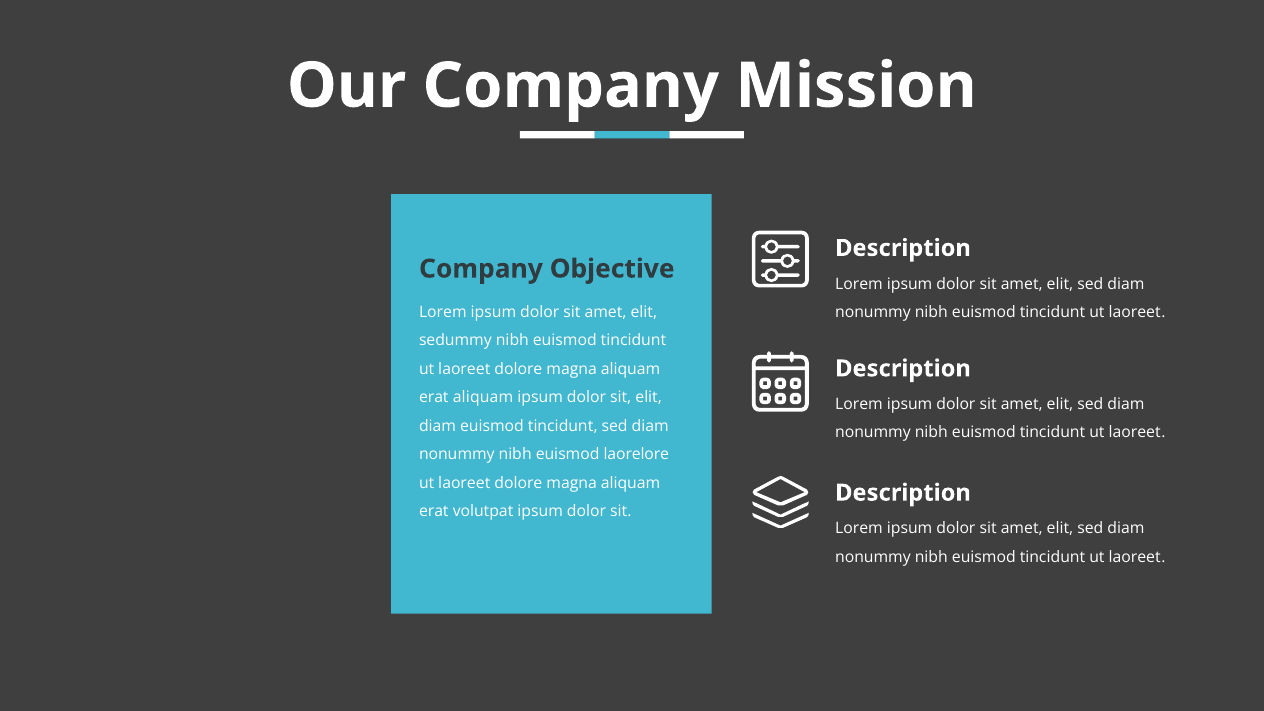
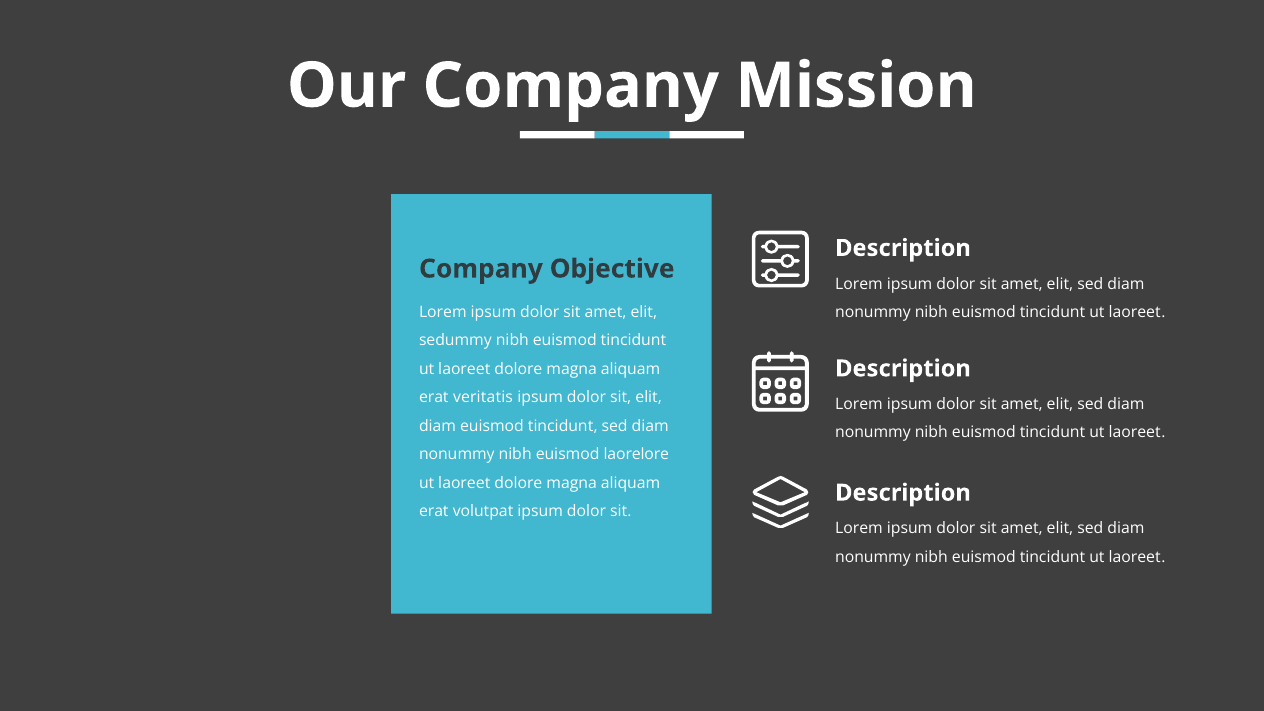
erat aliquam: aliquam -> veritatis (483, 397)
